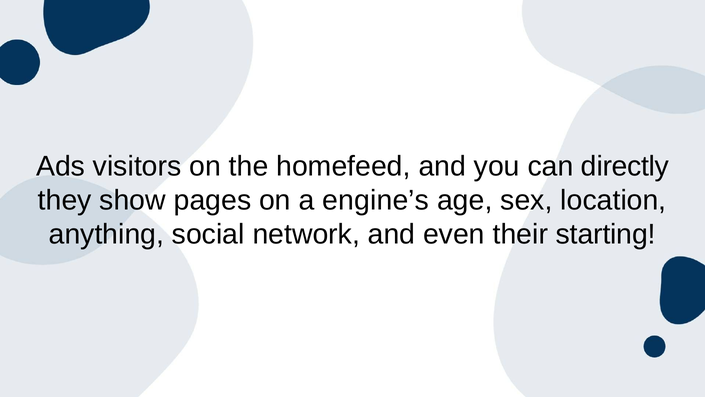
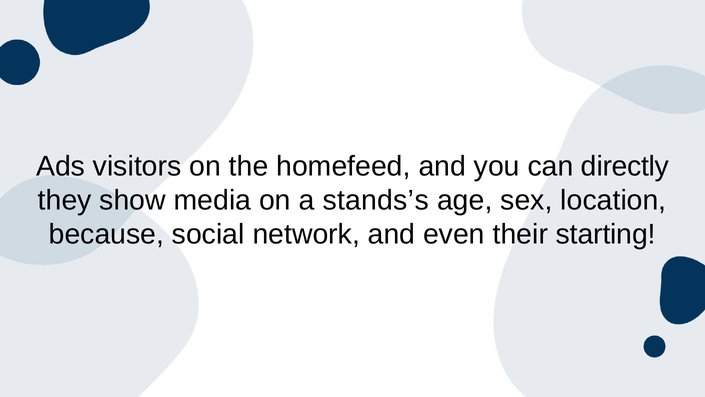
pages: pages -> media (212, 200)
engine’s: engine’s -> stands’s (376, 200)
anything: anything -> because (106, 234)
